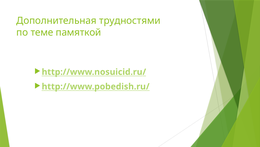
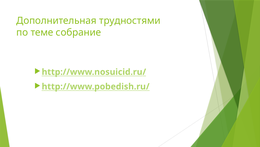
памяткой: памяткой -> собрание (78, 32)
